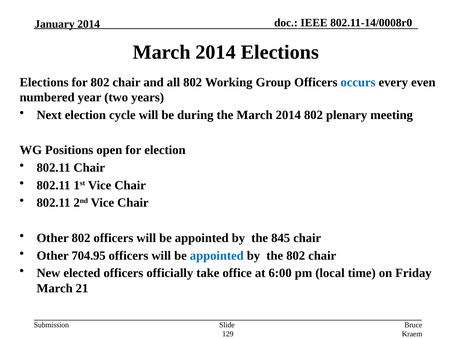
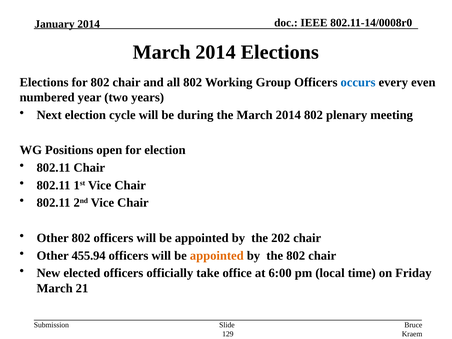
845: 845 -> 202 (281, 238)
704.95: 704.95 -> 455.94 (89, 256)
appointed colour: blue -> orange (217, 256)
